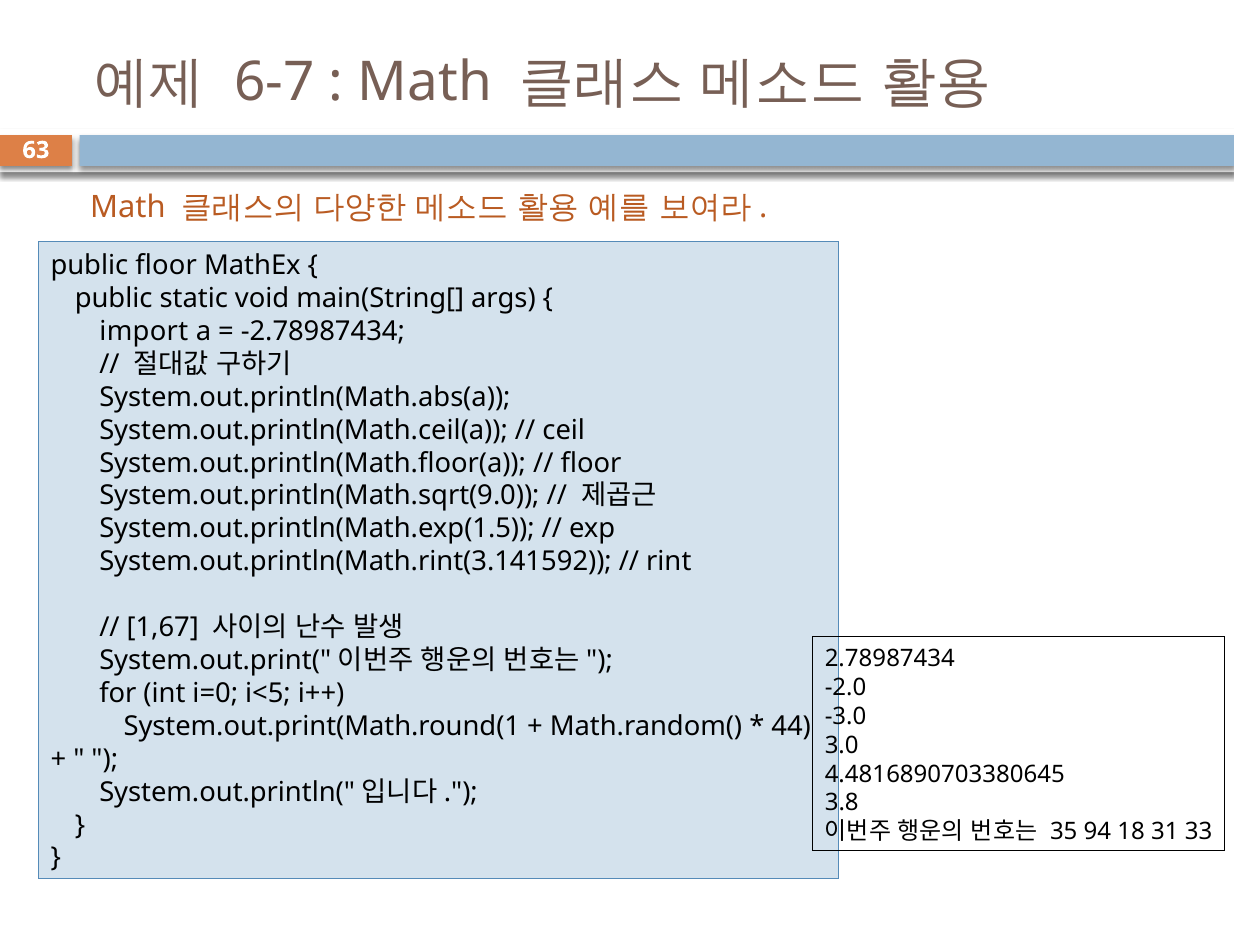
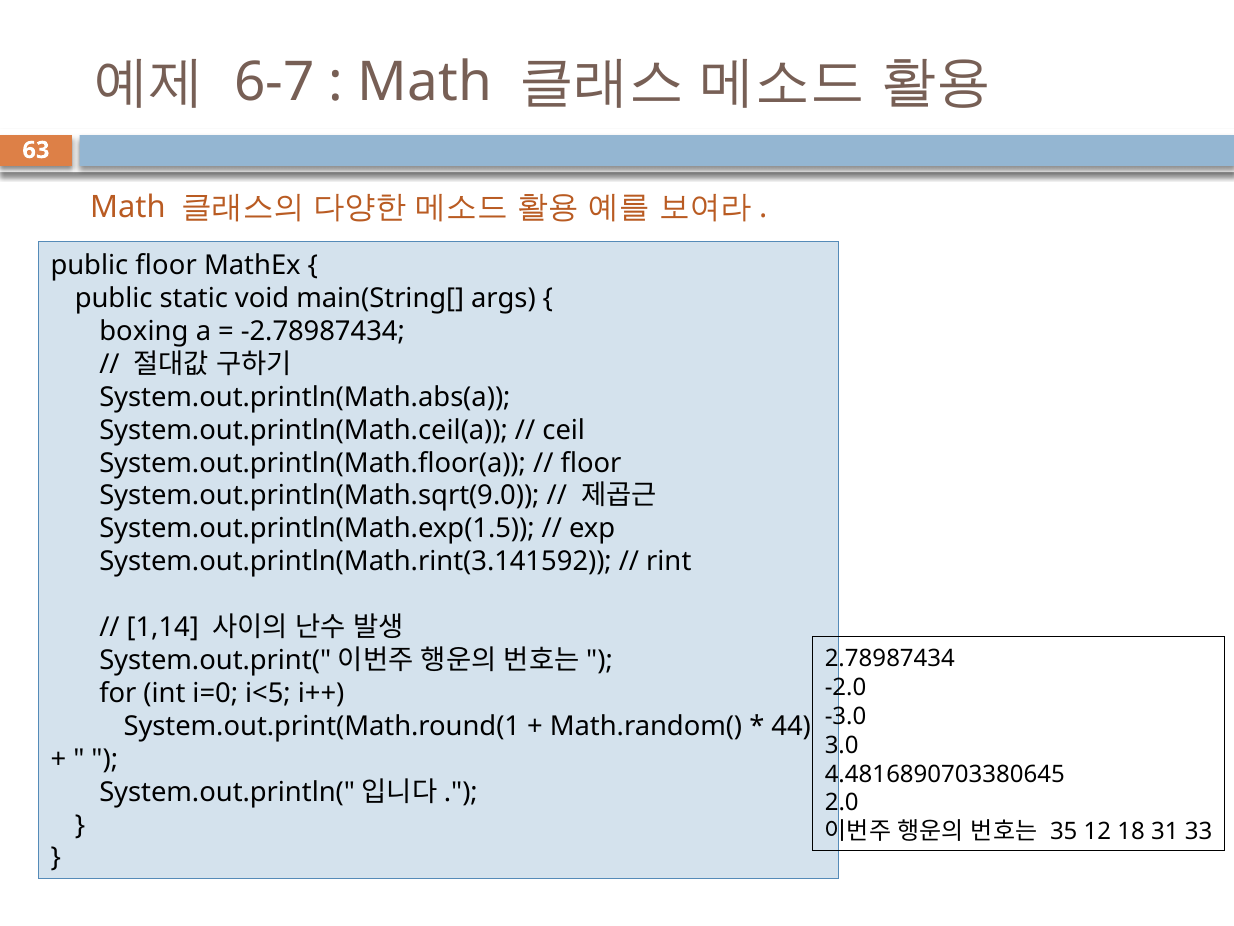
import: import -> boxing (144, 331)
1,67: 1,67 -> 1,14 (163, 627)
3.8: 3.8 -> 2.0 (842, 802)
94: 94 -> 12 (1097, 831)
